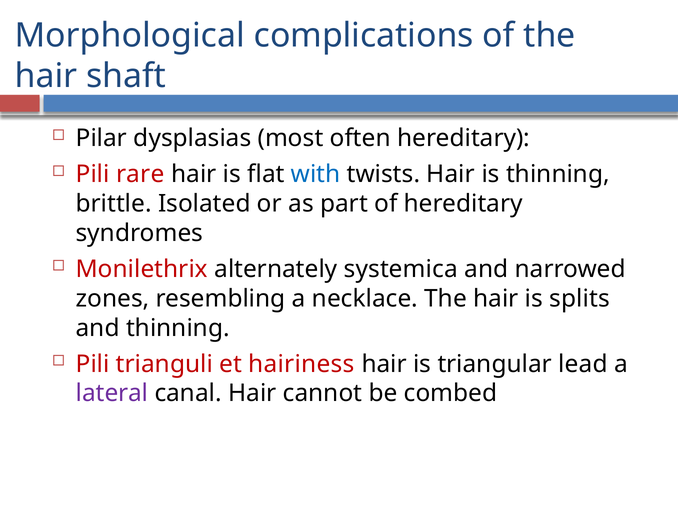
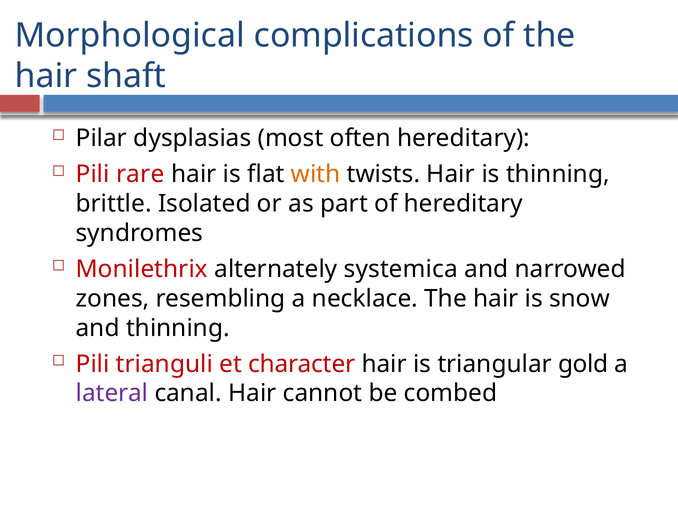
with colour: blue -> orange (316, 174)
splits: splits -> snow (580, 299)
hairiness: hairiness -> character (302, 364)
lead: lead -> gold (583, 364)
